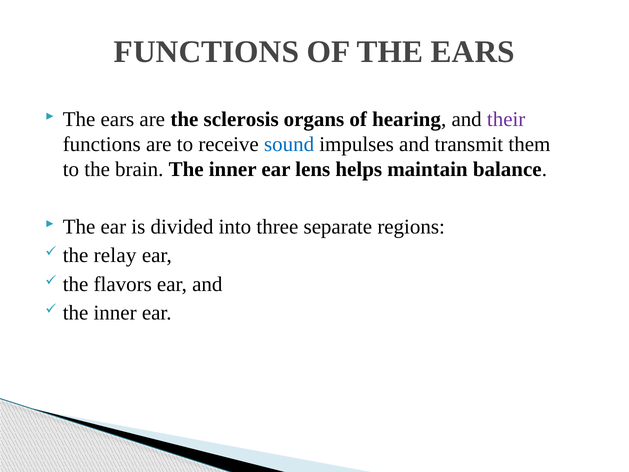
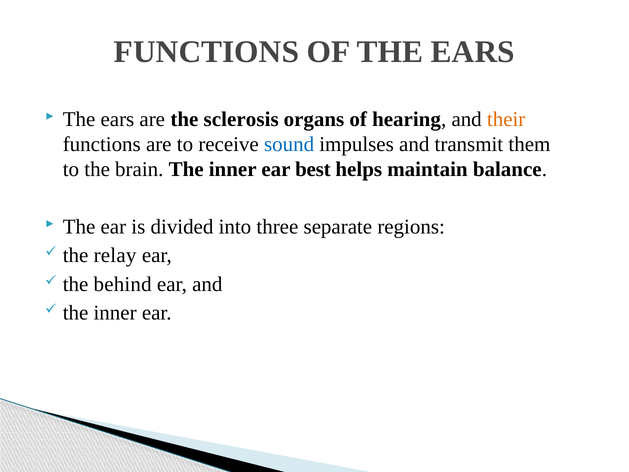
their colour: purple -> orange (506, 119)
lens: lens -> best (313, 169)
flavors: flavors -> behind (123, 284)
